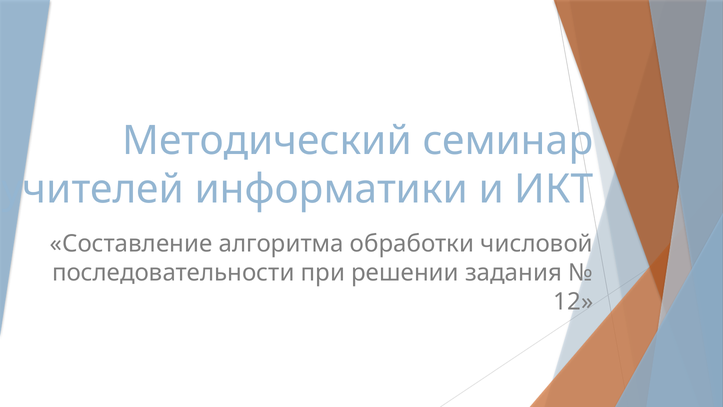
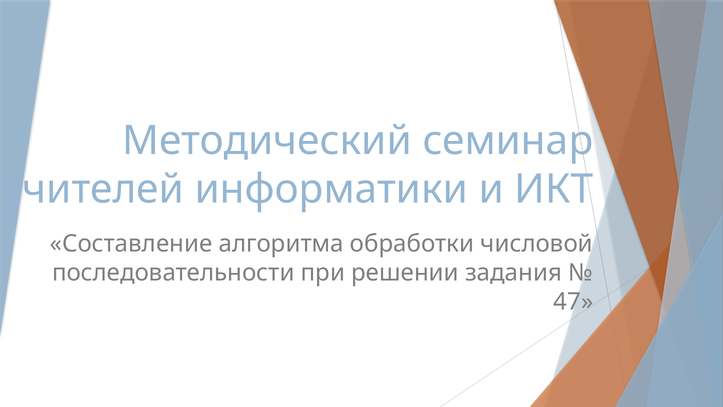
12: 12 -> 47 (573, 302)
